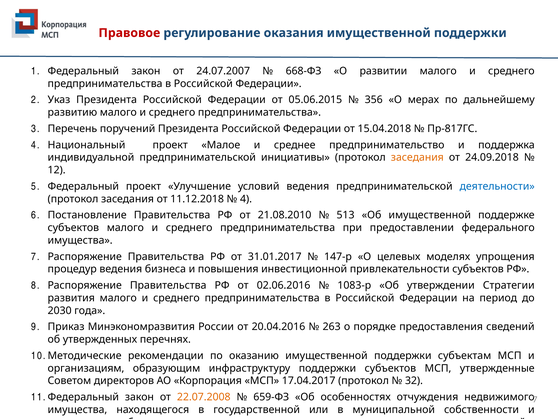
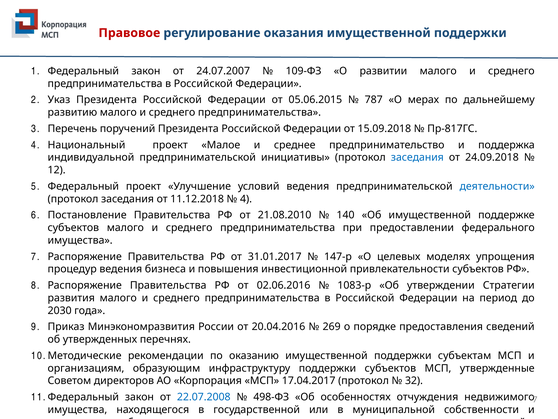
668-ФЗ: 668-ФЗ -> 109-ФЗ (304, 71)
356: 356 -> 787 (374, 100)
15.04.2018: 15.04.2018 -> 15.09.2018 (384, 129)
заседания colour: orange -> blue (417, 157)
513: 513 -> 140 (346, 215)
263: 263 -> 269 (332, 326)
22.07.2008 colour: orange -> blue (204, 397)
659-ФЗ: 659-ФЗ -> 498-ФЗ (271, 397)
